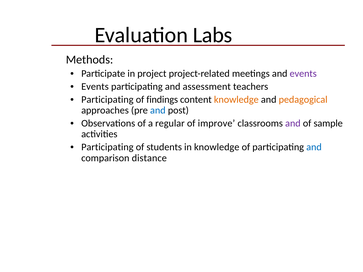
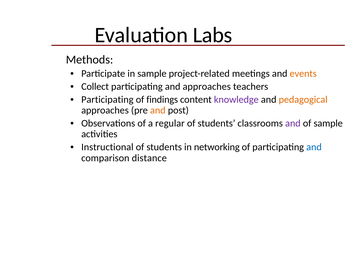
in project: project -> sample (152, 74)
events colour: purple -> orange (303, 74)
Events: Events -> Collect (95, 87)
and assessment: assessment -> approaches (207, 87)
knowledge colour: orange -> purple (236, 100)
and colour: blue -> orange (158, 110)
improve: improve -> students (216, 123)
Participating: Participating -> Instructional (107, 147)
in knowledge: knowledge -> networking (217, 147)
